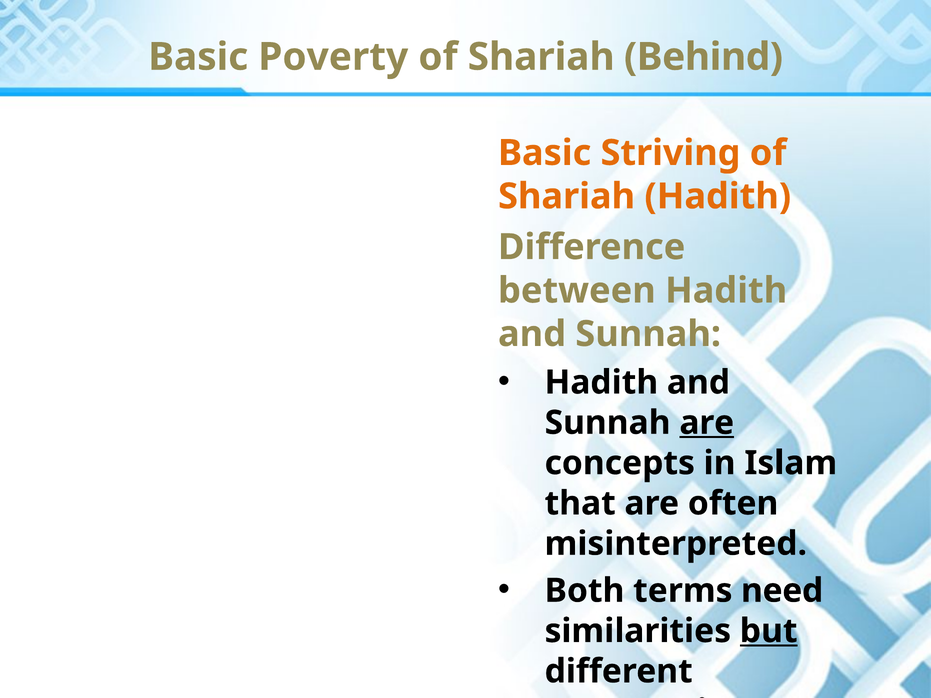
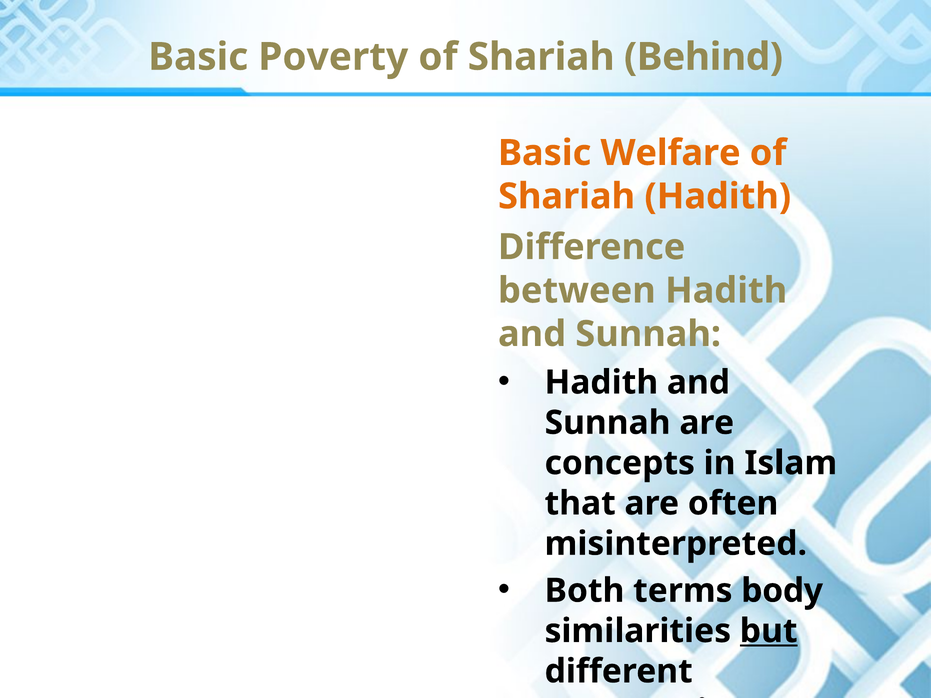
Striving: Striving -> Welfare (671, 153)
are underline: present -> none (707, 423)
need: need -> body (782, 591)
